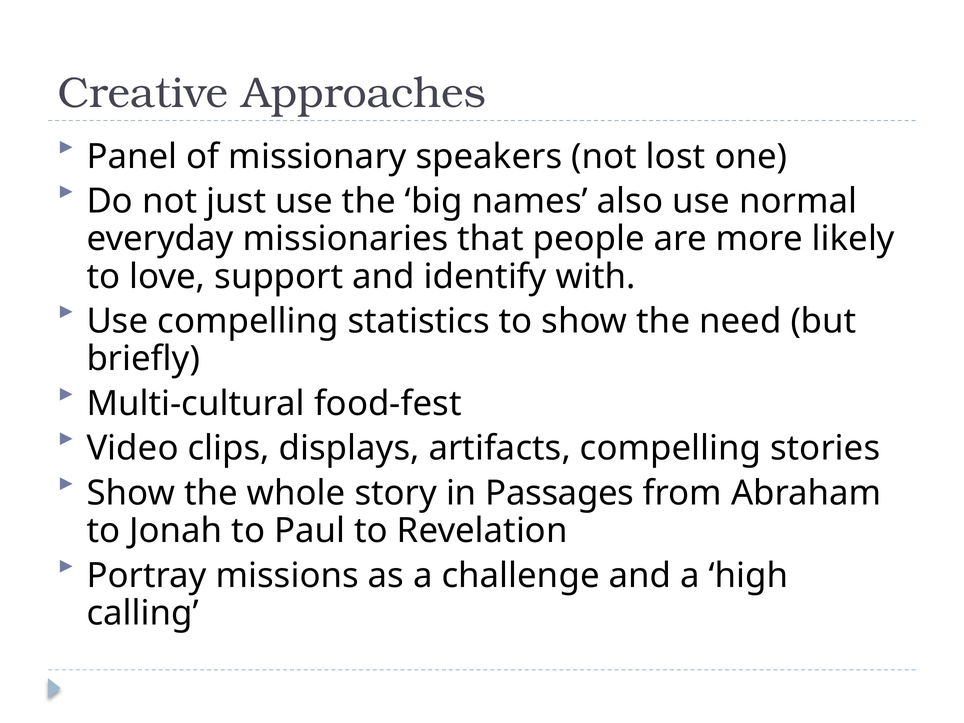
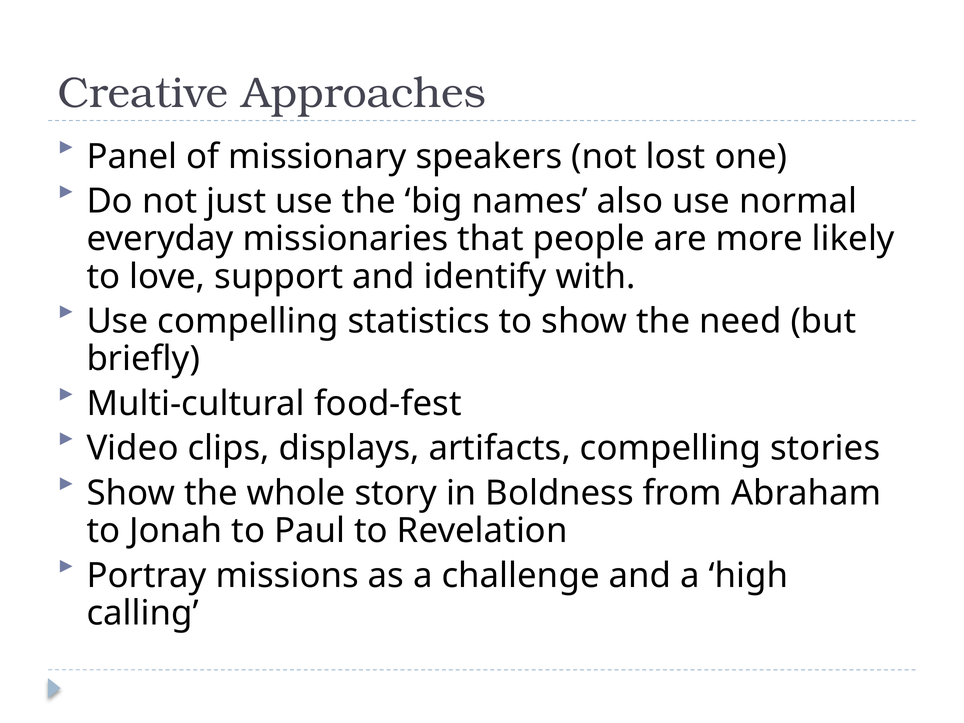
Passages: Passages -> Boldness (560, 493)
